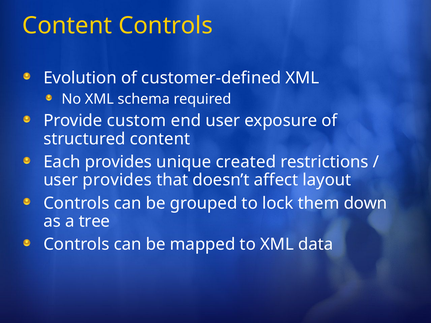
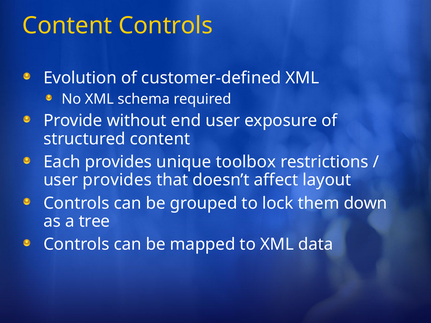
custom: custom -> without (137, 121)
created: created -> toolbox (246, 162)
